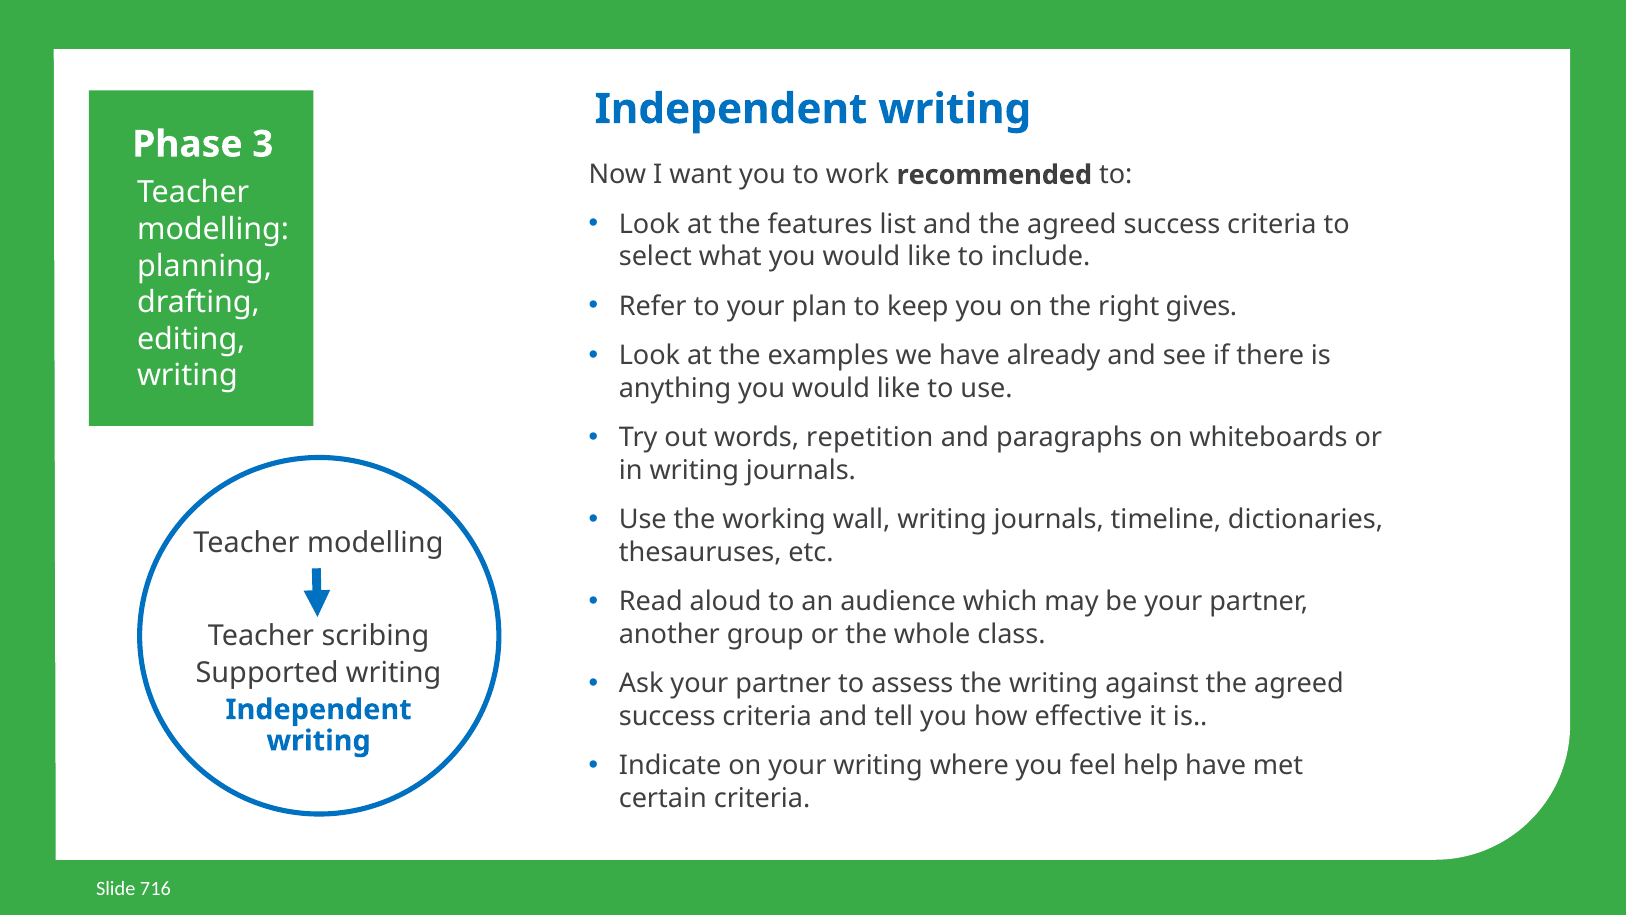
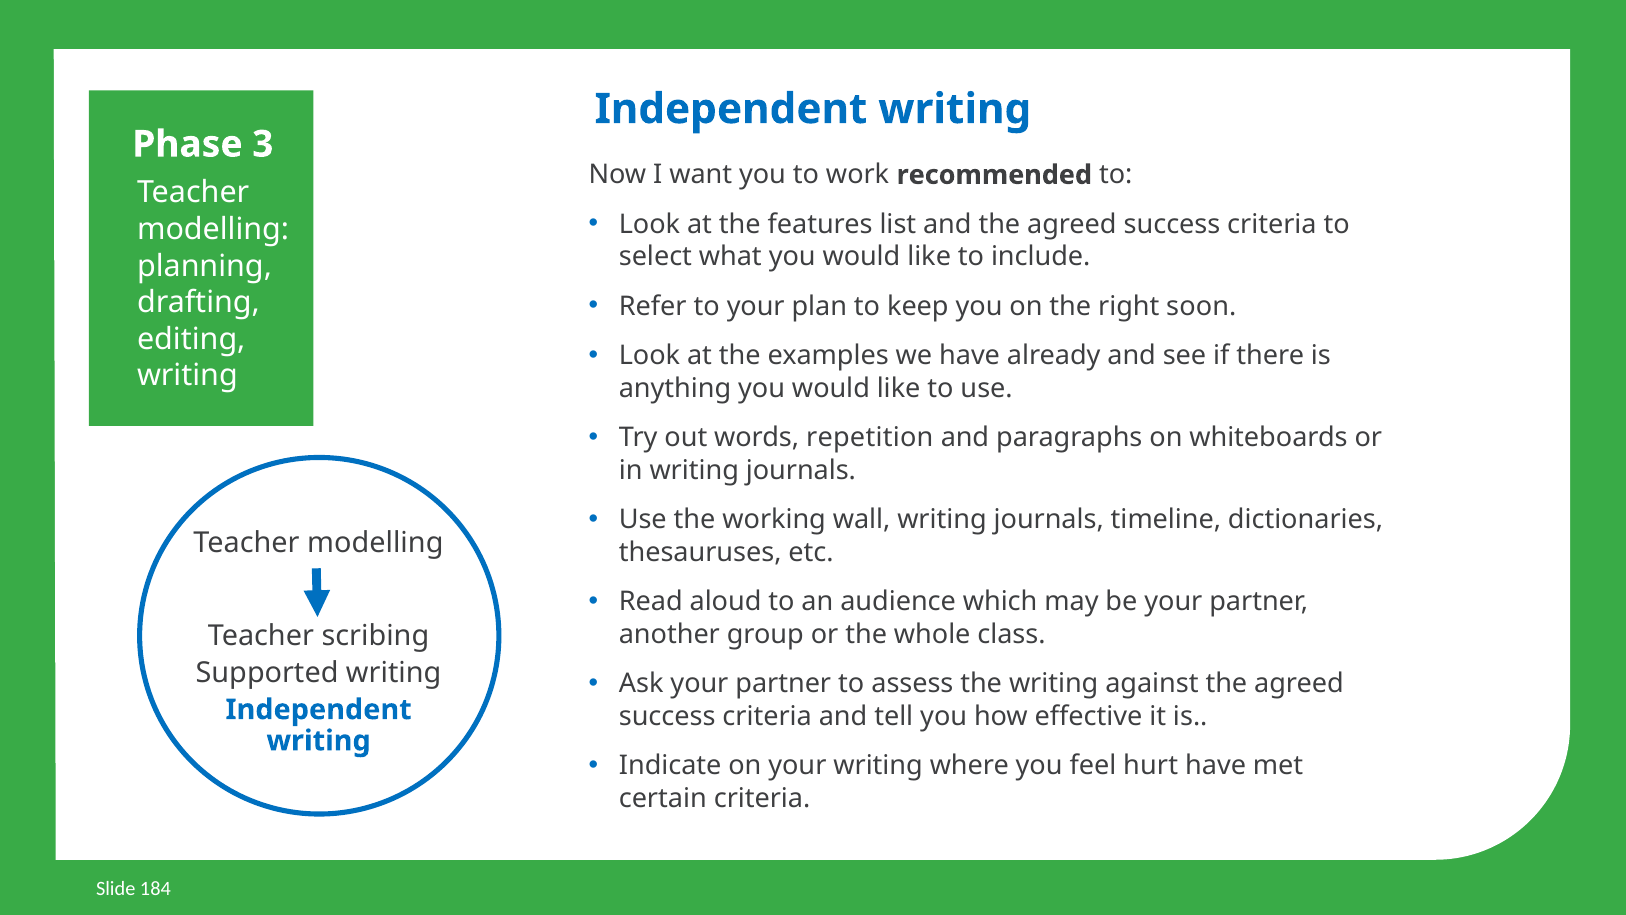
gives: gives -> soon (1201, 306)
help: help -> hurt (1151, 766)
716: 716 -> 184 (155, 889)
